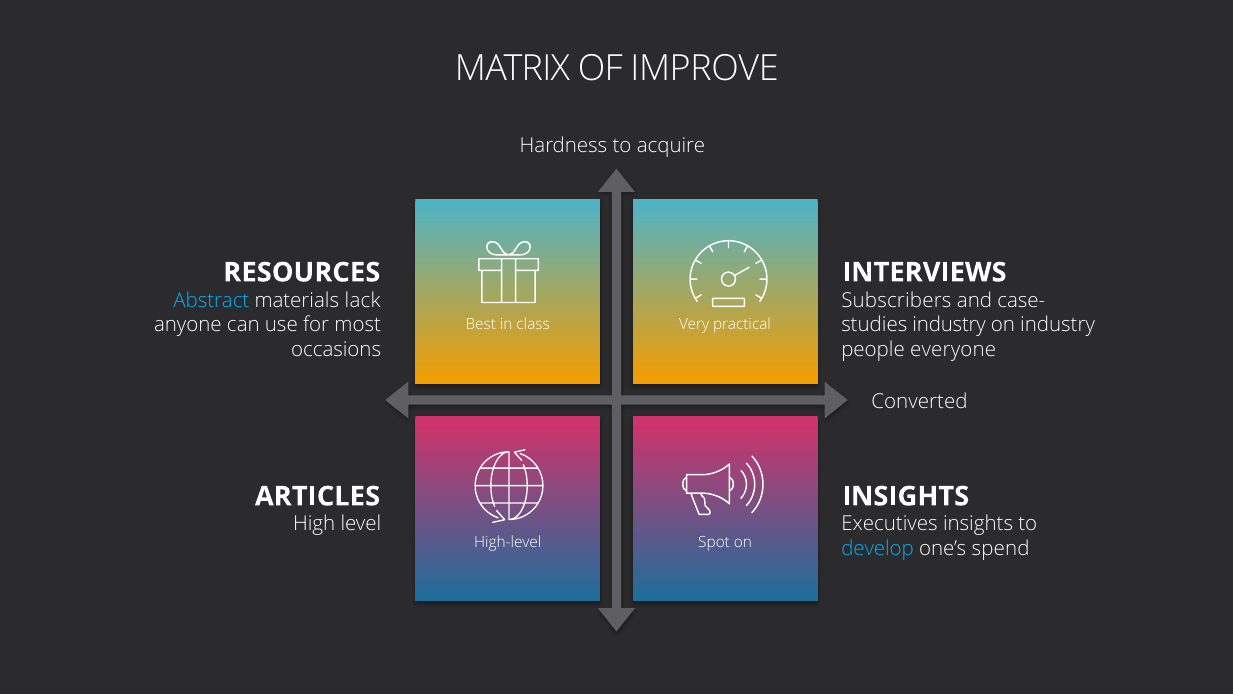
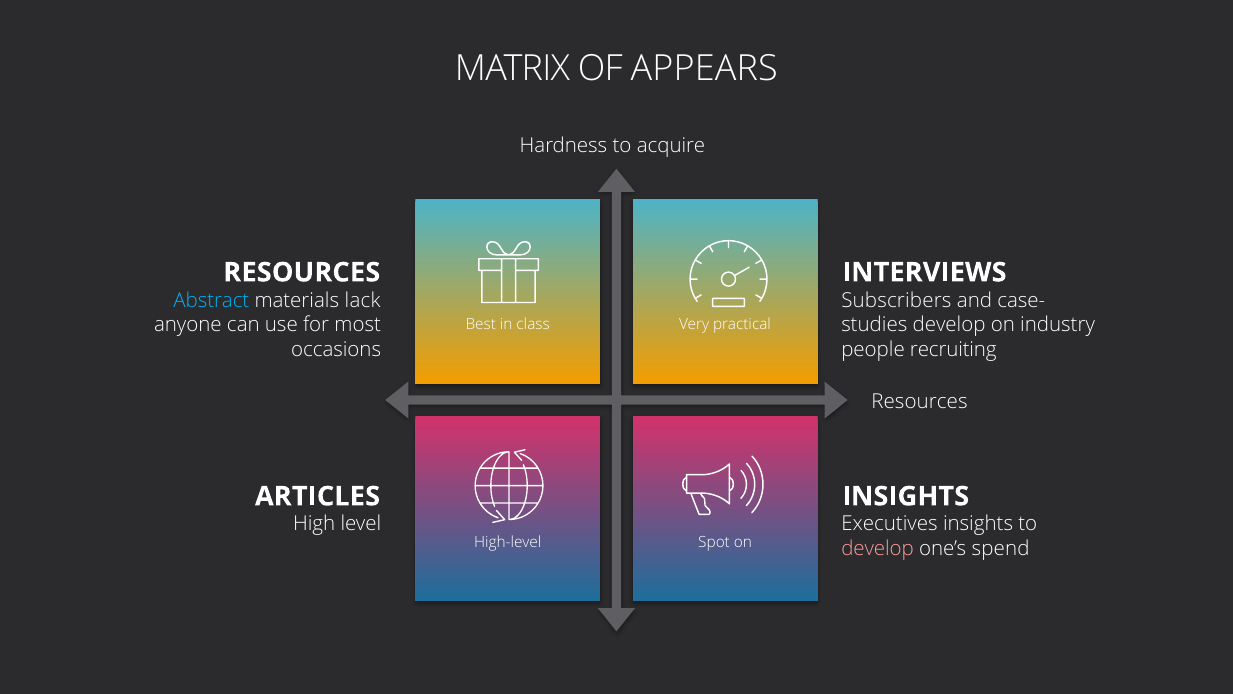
IMPROVE: IMPROVE -> APPEARS (704, 69)
industry: industry -> develop (949, 325)
everyone: everyone -> recruiting (953, 349)
Converted: Converted -> Resources (919, 401)
develop colour: light blue -> pink (878, 548)
